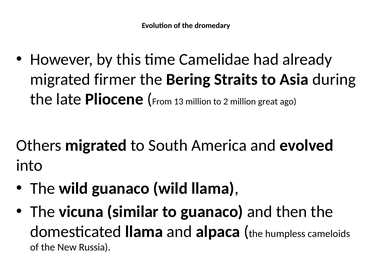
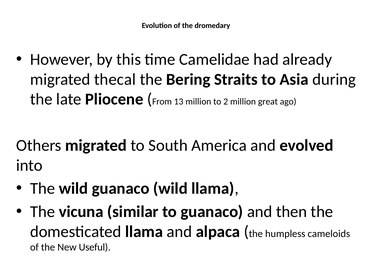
firmer: firmer -> thecal (115, 79)
Russia: Russia -> Useful (95, 247)
